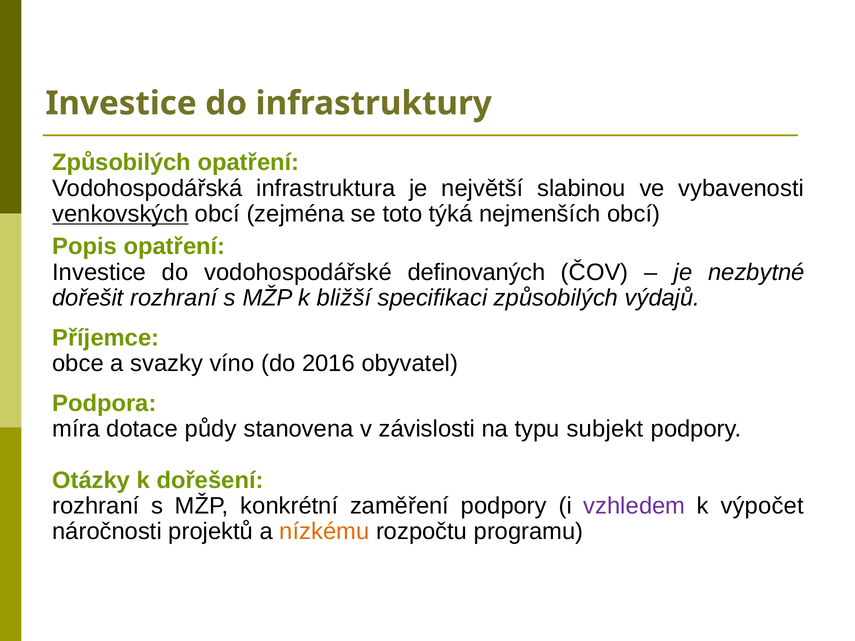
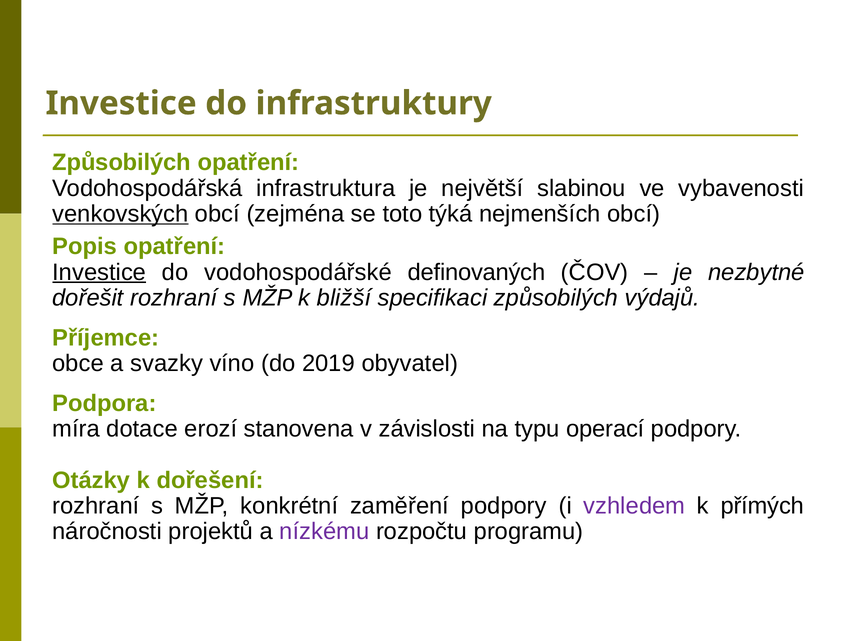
Investice underline: none -> present (99, 272)
2016: 2016 -> 2019 (328, 364)
půdy: půdy -> erozí (211, 429)
subjekt: subjekt -> operací (605, 429)
výpočet: výpočet -> přímých (762, 506)
nízkému colour: orange -> purple (324, 532)
